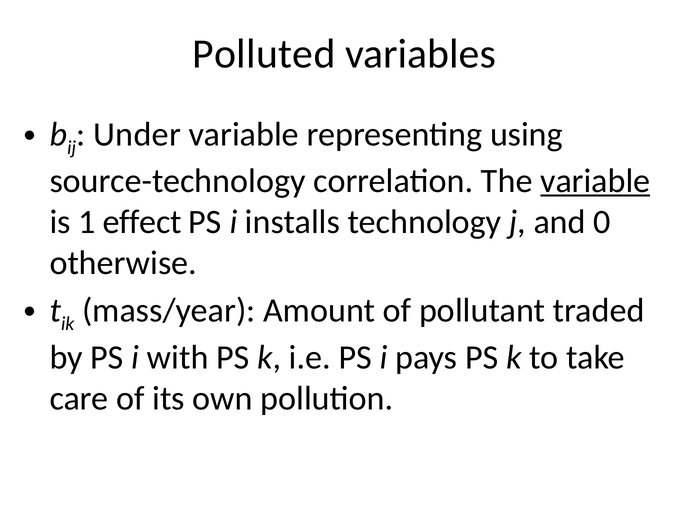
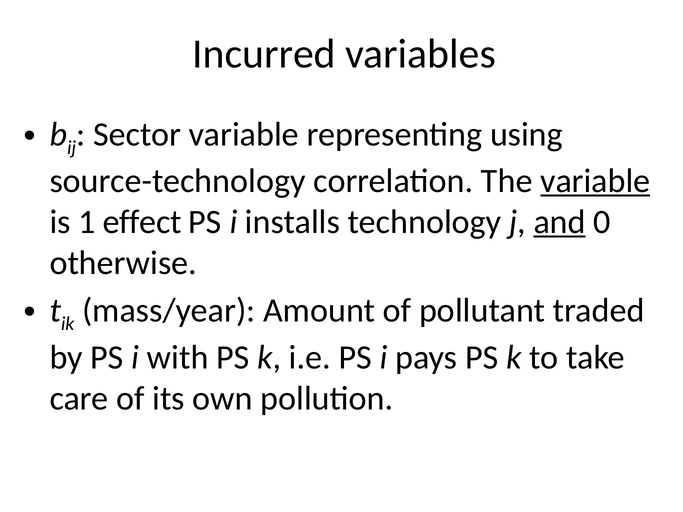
Polluted: Polluted -> Incurred (264, 54)
Under: Under -> Sector (137, 134)
and underline: none -> present (560, 222)
